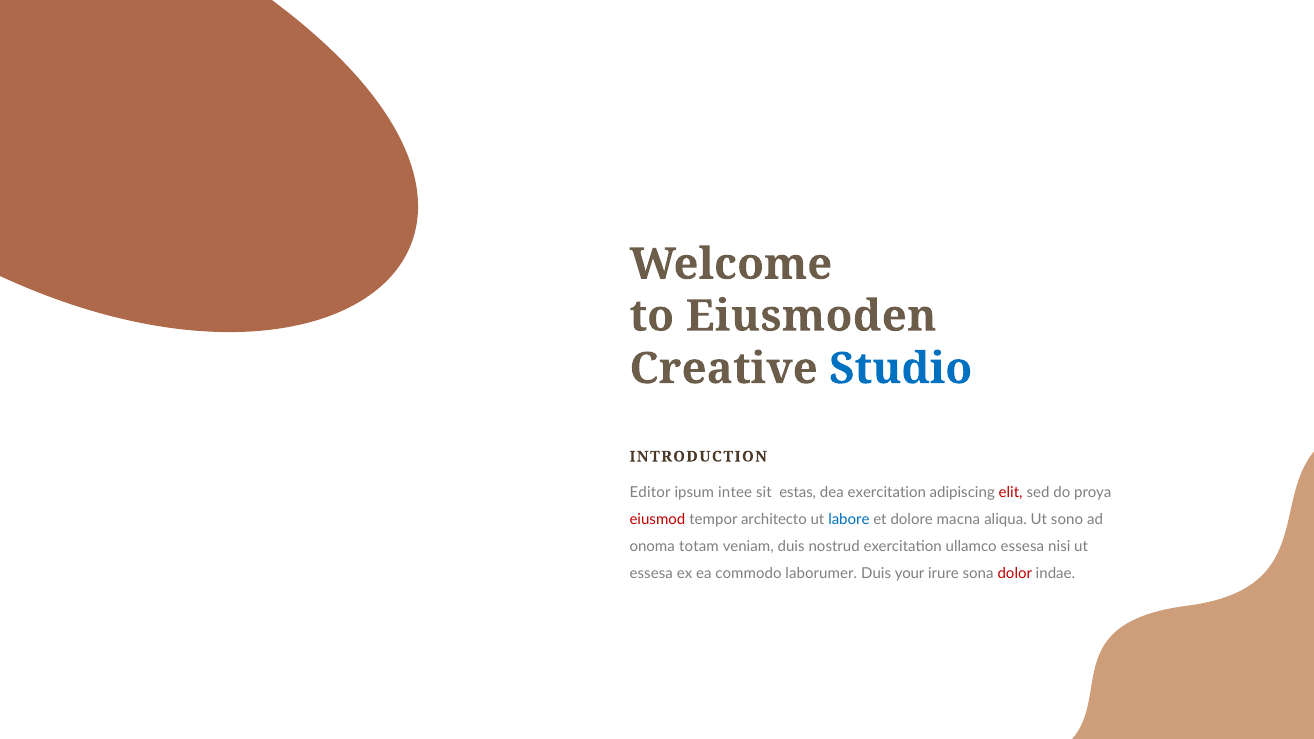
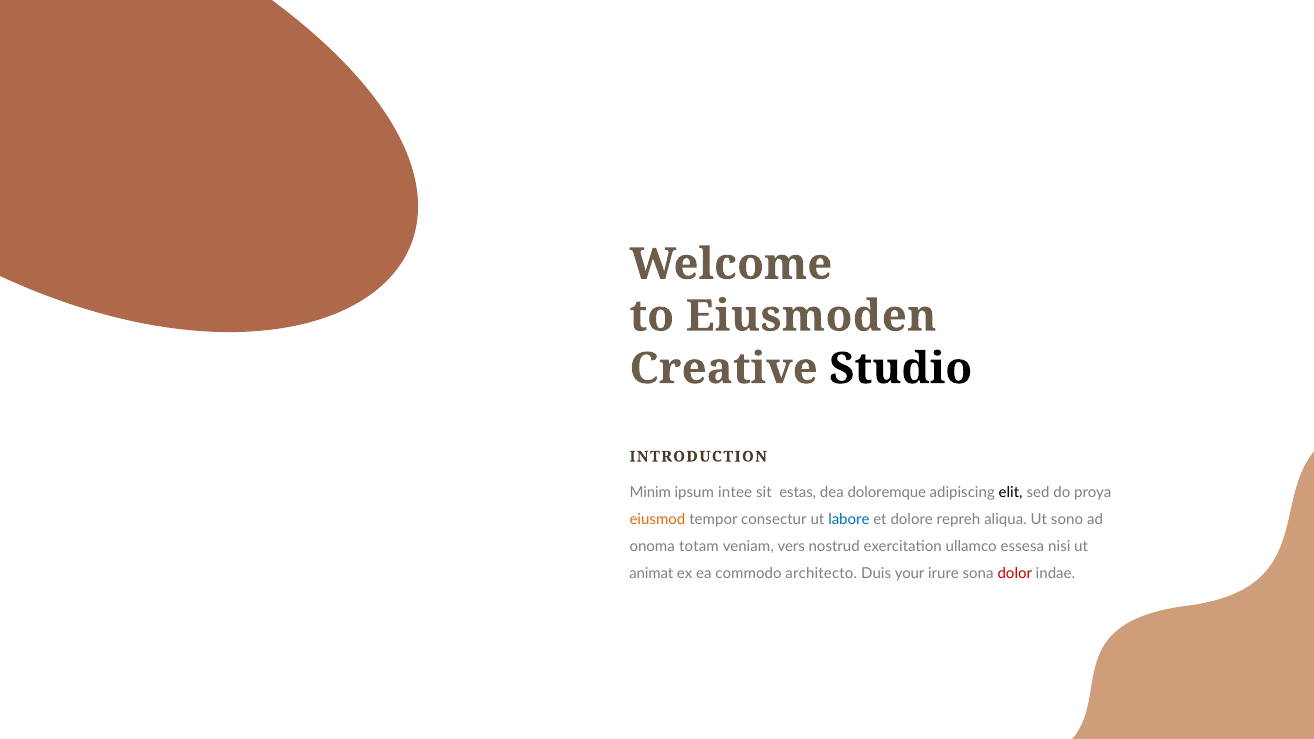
Studio colour: blue -> black (901, 369)
Editor: Editor -> Minim (650, 493)
dea exercitation: exercitation -> doloremque (887, 493)
elit colour: red -> black (1011, 493)
eiusmod colour: red -> orange (657, 520)
architecto: architecto -> consectur (774, 520)
macna: macna -> repreh (959, 520)
veniam duis: duis -> vers (791, 547)
essesa: essesa -> animat (651, 574)
laborumer: laborumer -> architecto (821, 574)
